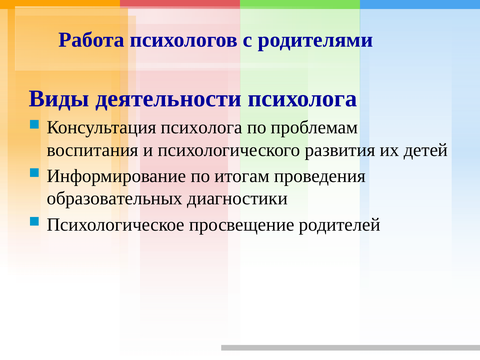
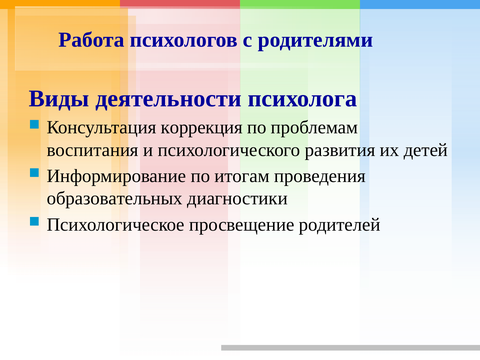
Консультация психолога: психолога -> коррекция (202, 127)
